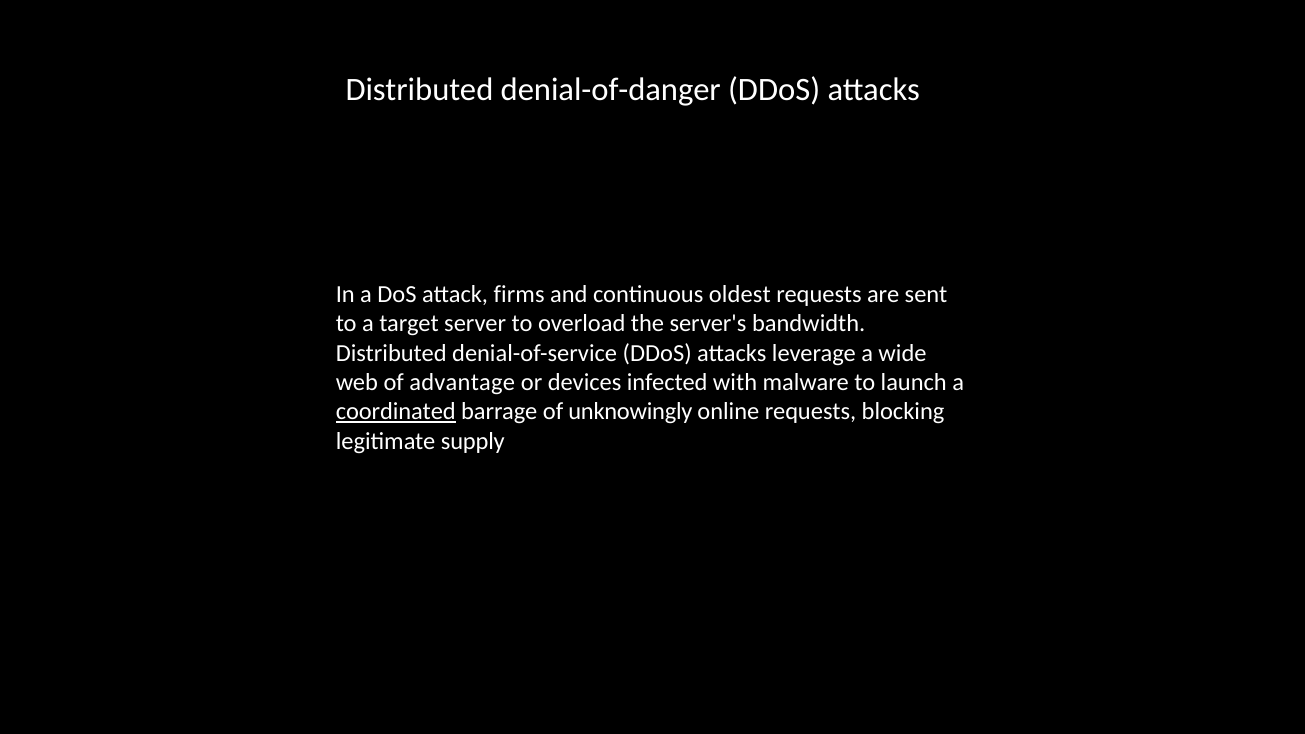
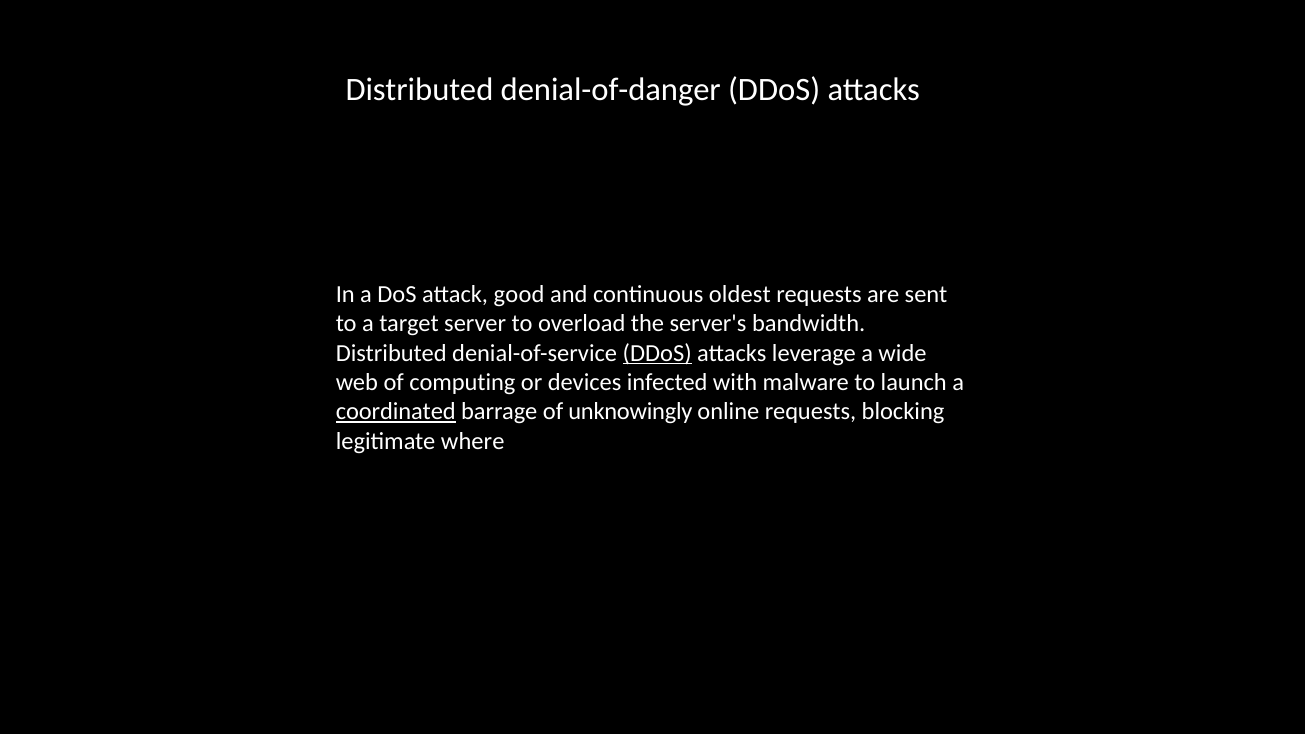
firms: firms -> good (519, 294)
DDoS underline: none -> present (657, 353)
advantage: advantage -> computing (462, 382)
supply: supply -> where (473, 441)
